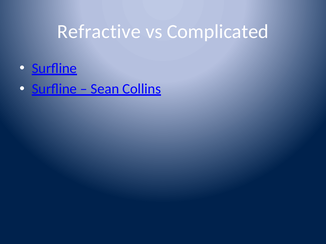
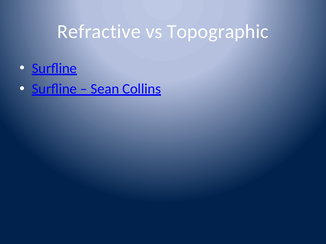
Complicated: Complicated -> Topographic (218, 32)
